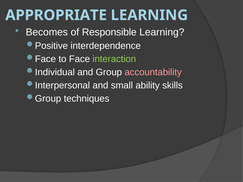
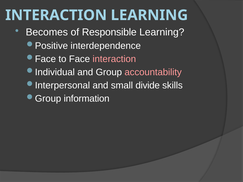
APPROPRIATE: APPROPRIATE -> INTERACTION (56, 15)
interaction colour: light green -> pink (114, 59)
ability: ability -> divide (148, 85)
techniques: techniques -> information (87, 99)
